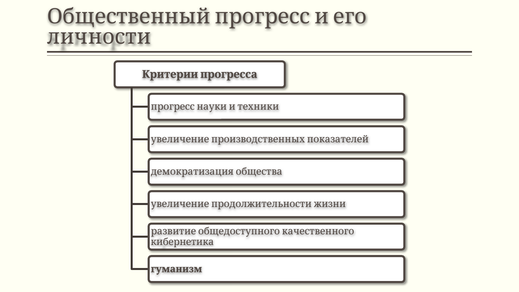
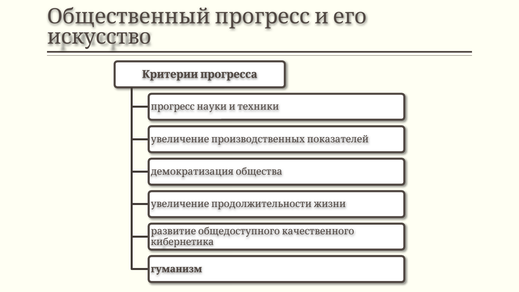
личности: личности -> искусство (99, 37)
